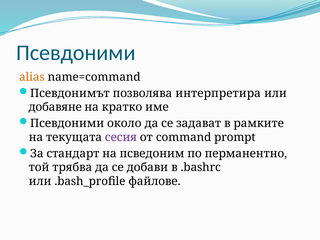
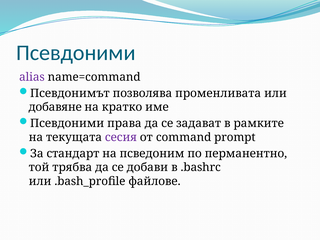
alias colour: orange -> purple (32, 77)
интерпретира: интерпретира -> променливата (218, 93)
около: около -> права (124, 123)
